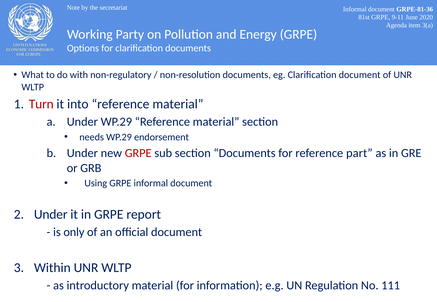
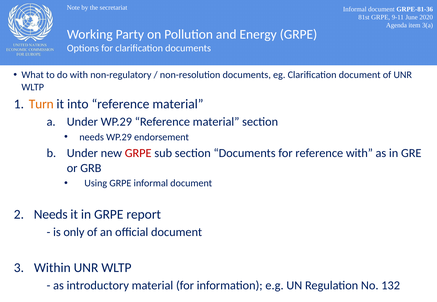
Turn colour: red -> orange (41, 104)
reference part: part -> with (359, 153)
Under: Under -> Needs (51, 215)
111: 111 -> 132 (391, 286)
